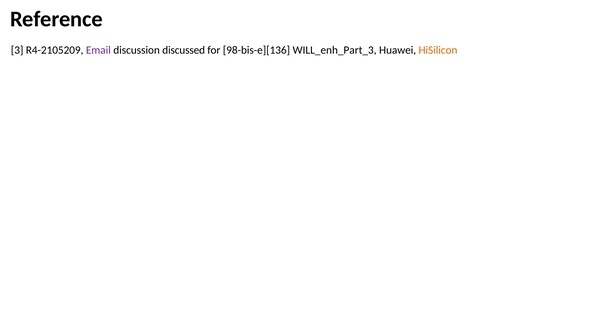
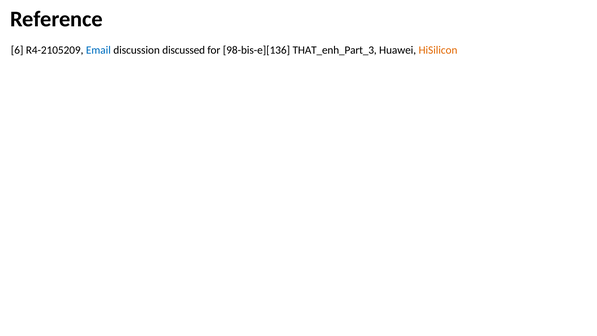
3: 3 -> 6 (17, 50)
Email colour: purple -> blue (98, 50)
WILL_enh_Part_3: WILL_enh_Part_3 -> THAT_enh_Part_3 (335, 50)
